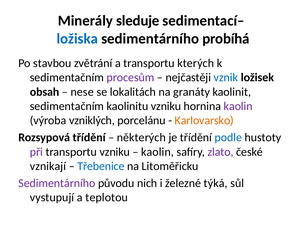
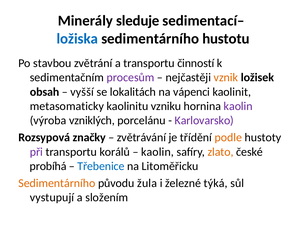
probíhá: probíhá -> hustotu (226, 39)
kterých: kterých -> činností (196, 63)
vznik colour: blue -> orange (226, 77)
nese: nese -> vyšší (82, 92)
granáty: granáty -> vápenci (192, 92)
sedimentačním: sedimentačním -> metasomaticky (67, 106)
Karlovarsko colour: orange -> purple (204, 120)
Rozsypová třídění: třídění -> značky (89, 137)
některých: některých -> zvětrávání (141, 137)
podle colour: blue -> orange (228, 137)
transportu vzniku: vzniku -> korálů (115, 152)
zlato colour: purple -> orange (221, 152)
vznikají: vznikají -> probíhá (48, 166)
Sedimentárního colour: purple -> orange (57, 183)
nich: nich -> žula (147, 183)
teplotou: teplotou -> složením (107, 197)
